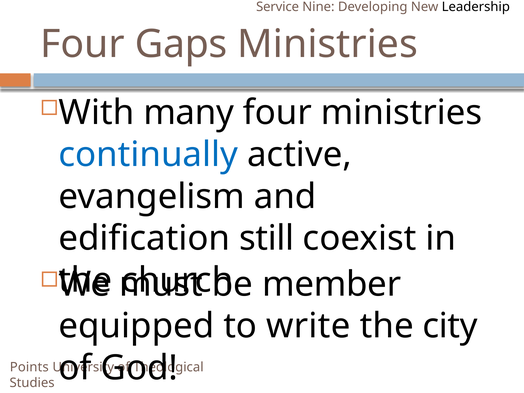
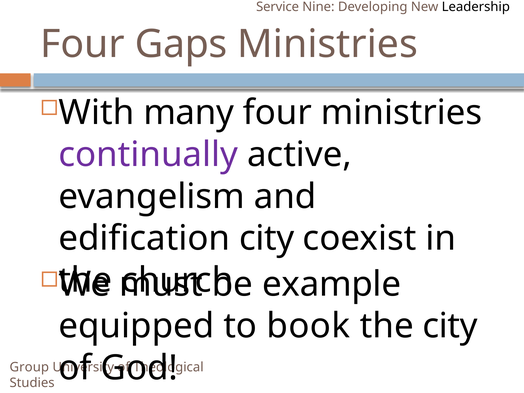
continually colour: blue -> purple (148, 155)
edification still: still -> city (267, 238)
member: member -> example (332, 284)
write: write -> book (308, 326)
Points: Points -> Group (29, 367)
